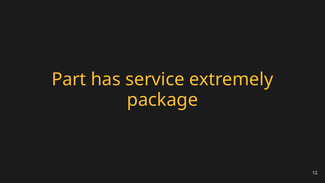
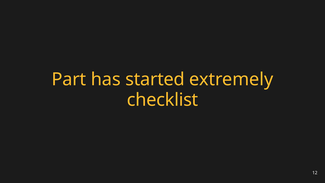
service: service -> started (155, 79)
package: package -> checklist (163, 100)
